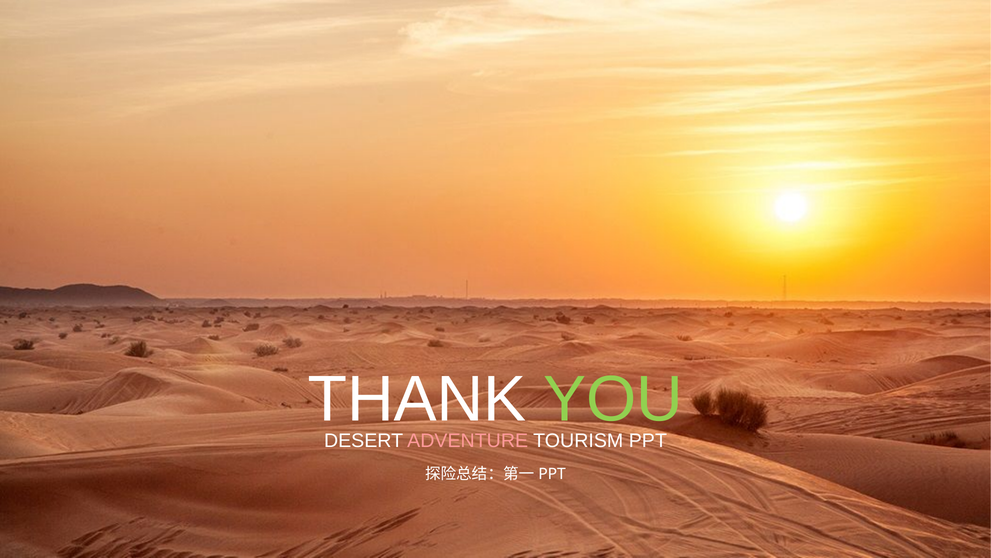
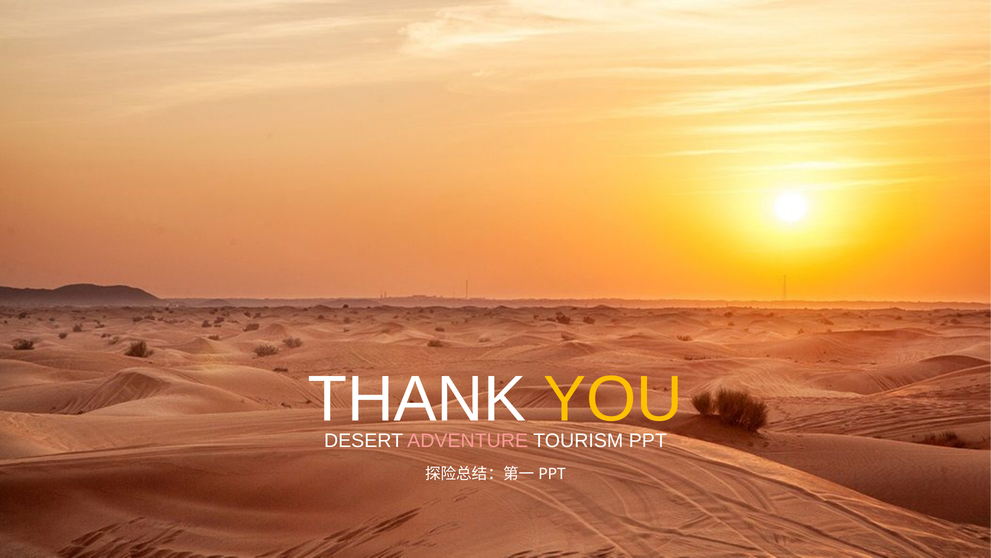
YOU colour: light green -> yellow (613, 399)
